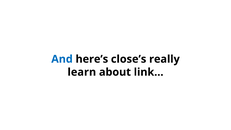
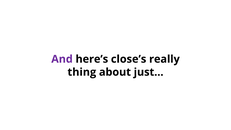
And colour: blue -> purple (62, 59)
learn: learn -> thing (82, 72)
link: link -> just (149, 72)
